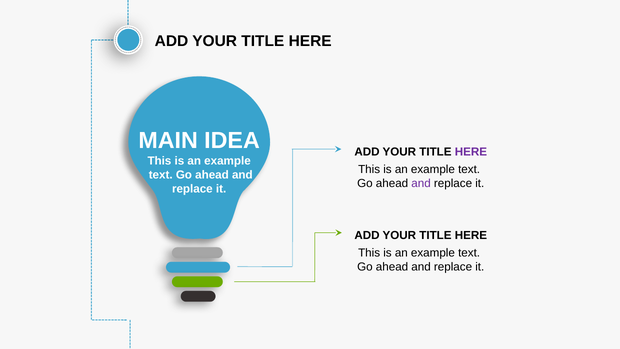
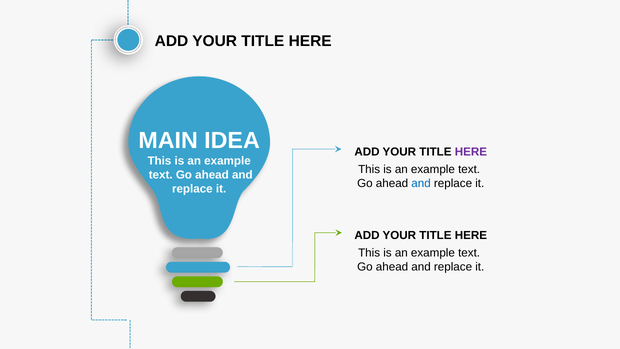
and colour: purple -> blue (421, 183)
